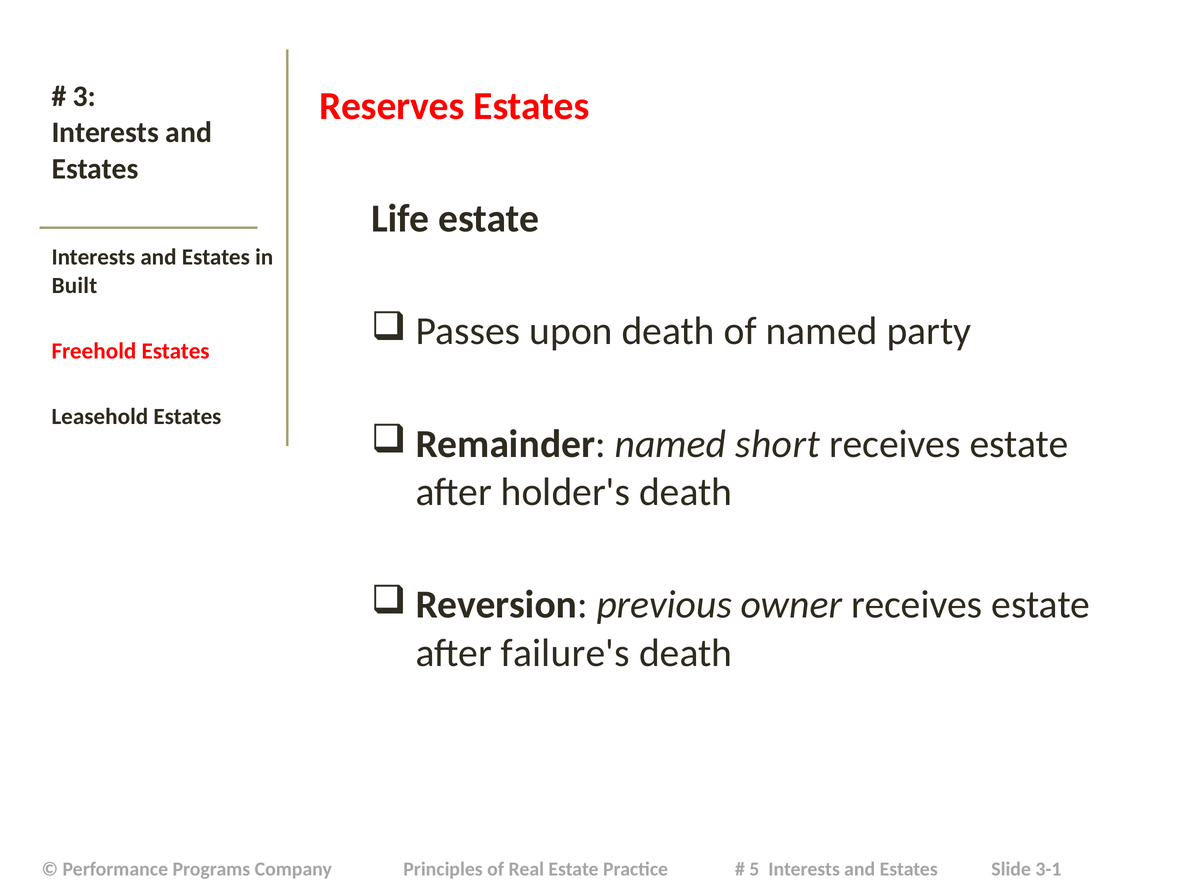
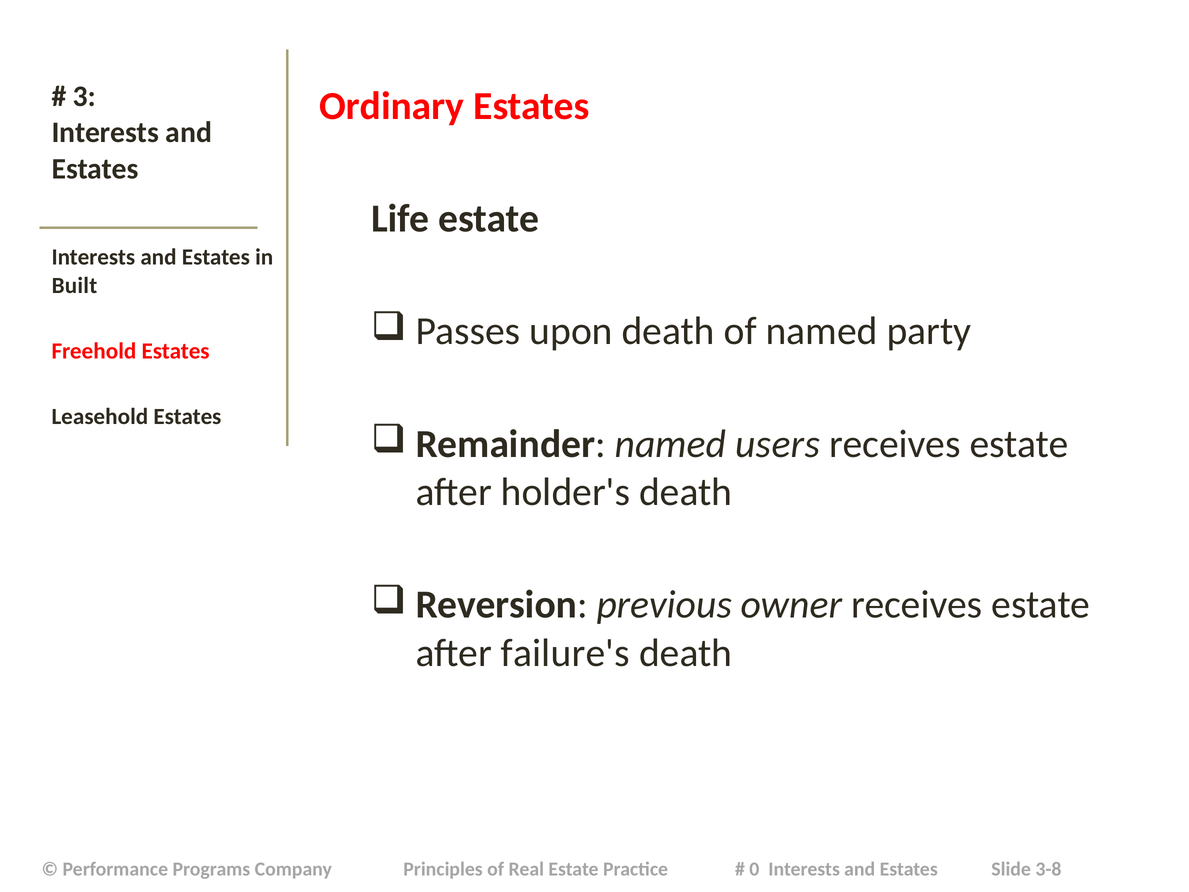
Reserves: Reserves -> Ordinary (392, 106)
short: short -> users (778, 444)
5: 5 -> 0 (754, 869)
3-1: 3-1 -> 3-8 (1048, 869)
